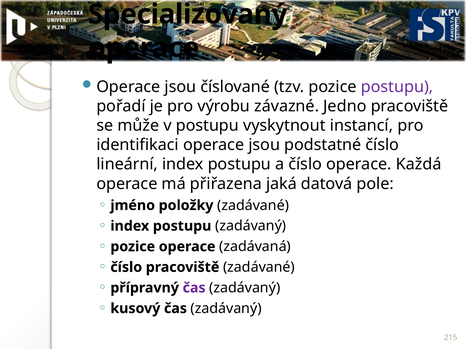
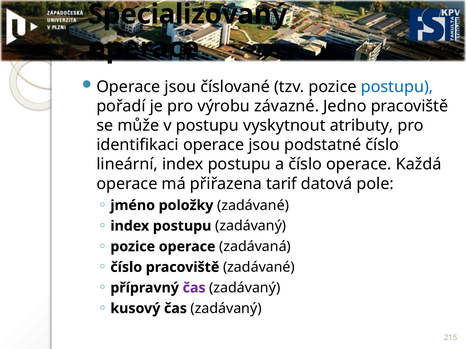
postupu colour: purple -> blue (397, 87)
instancí: instancí -> atributy (362, 126)
jaká: jaká -> tarif (281, 184)
